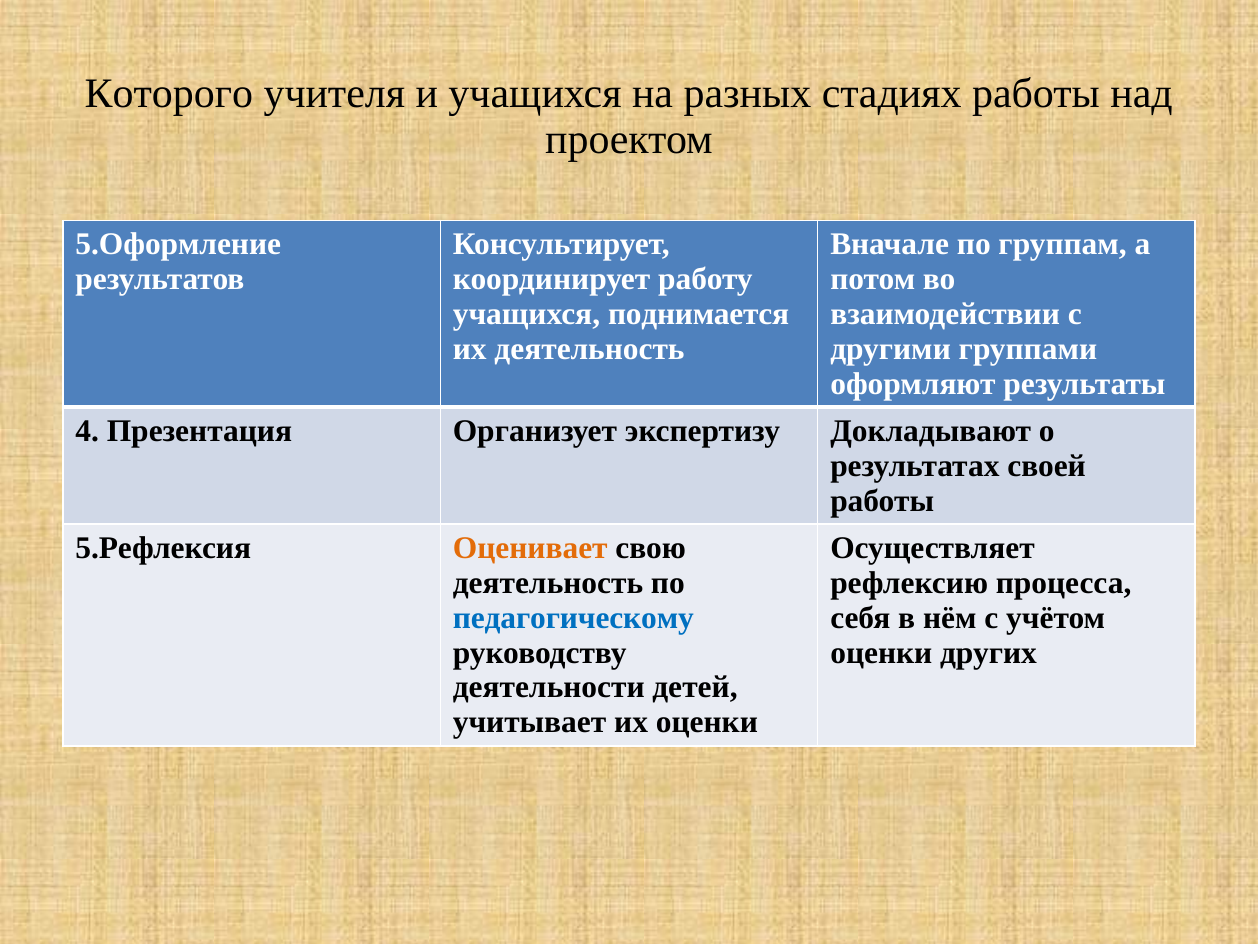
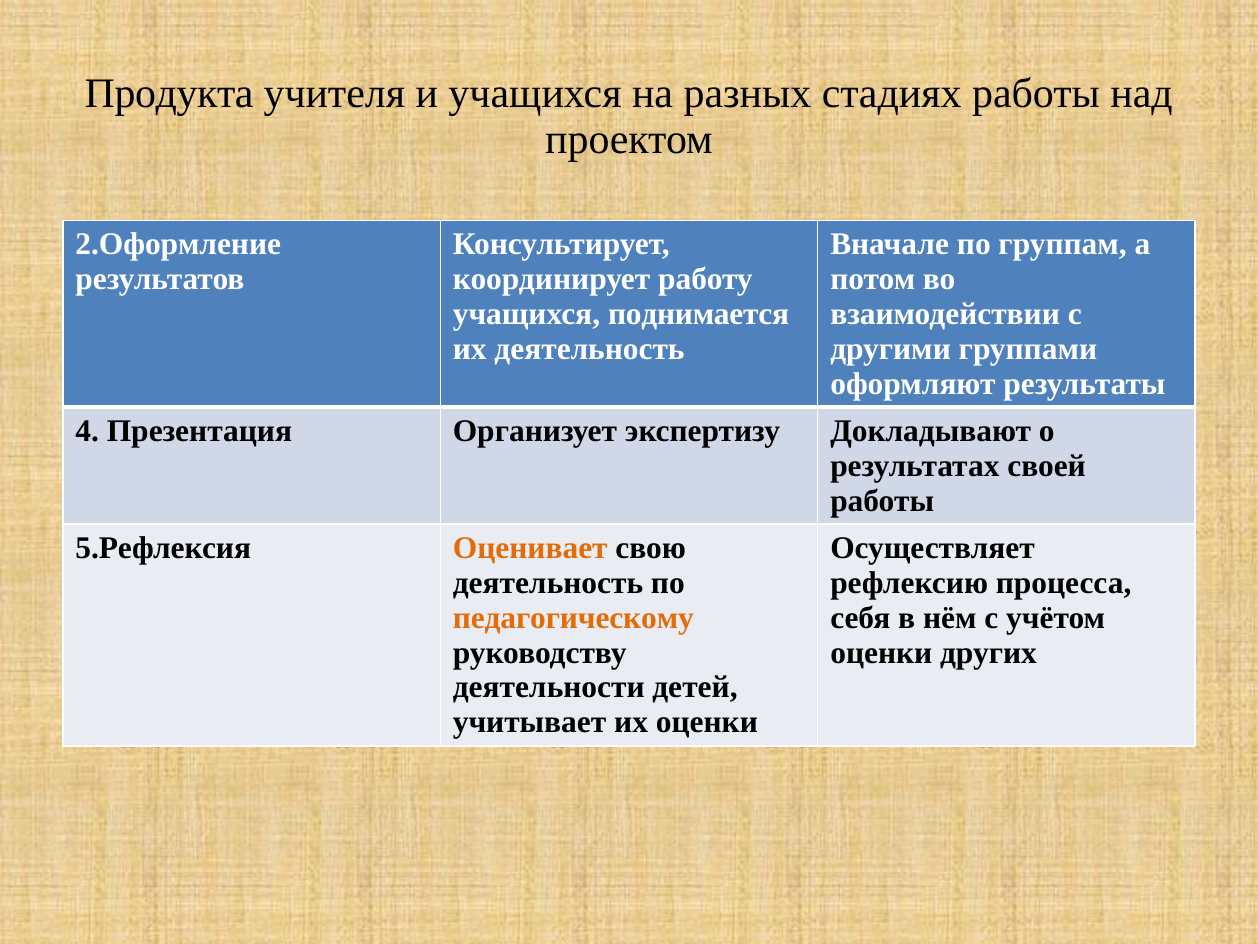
Которого: Которого -> Продукта (169, 94)
5.Оформление: 5.Оформление -> 2.Оформление (178, 244)
педагогическому colour: blue -> orange (573, 618)
